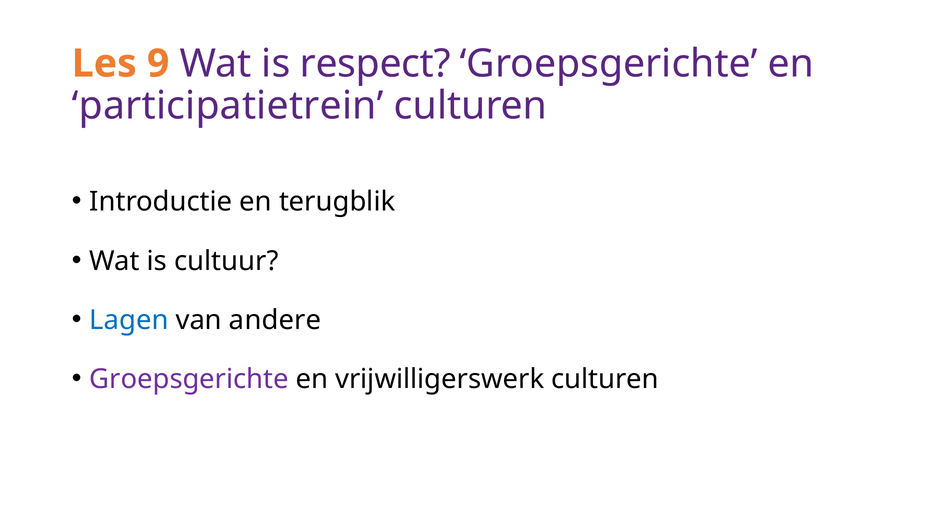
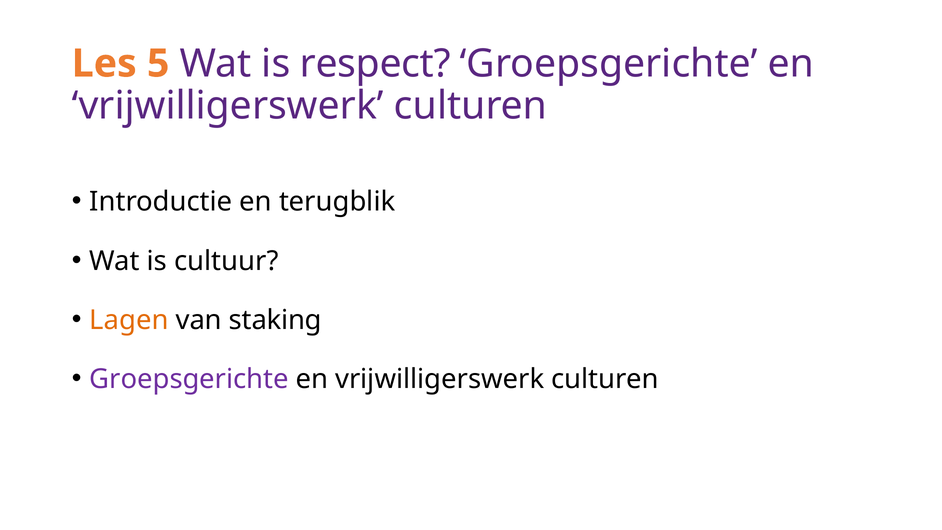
9: 9 -> 5 (158, 64)
participatietrein: participatietrein -> vrijwilligerswerk (228, 106)
Lagen colour: blue -> orange (129, 320)
andere: andere -> staking (275, 320)
